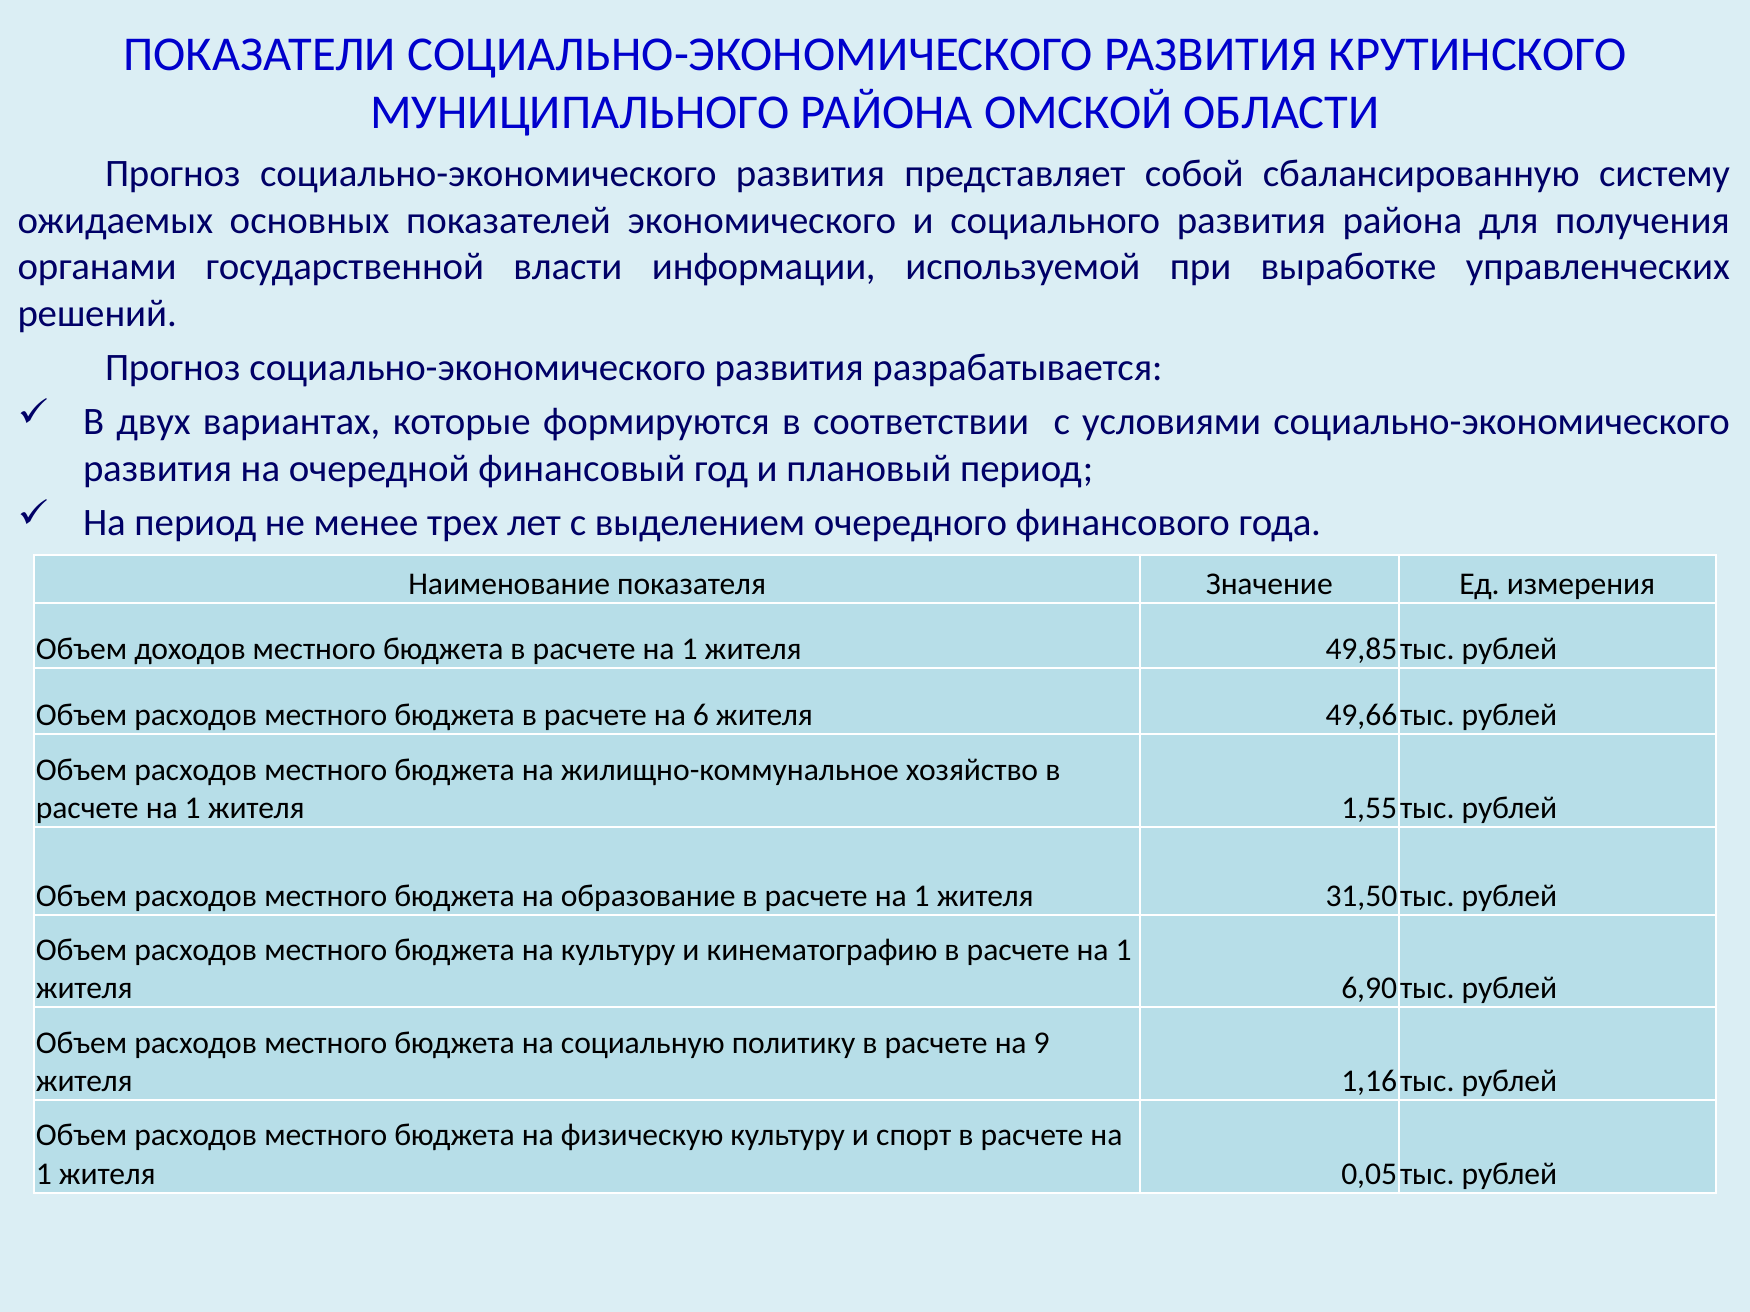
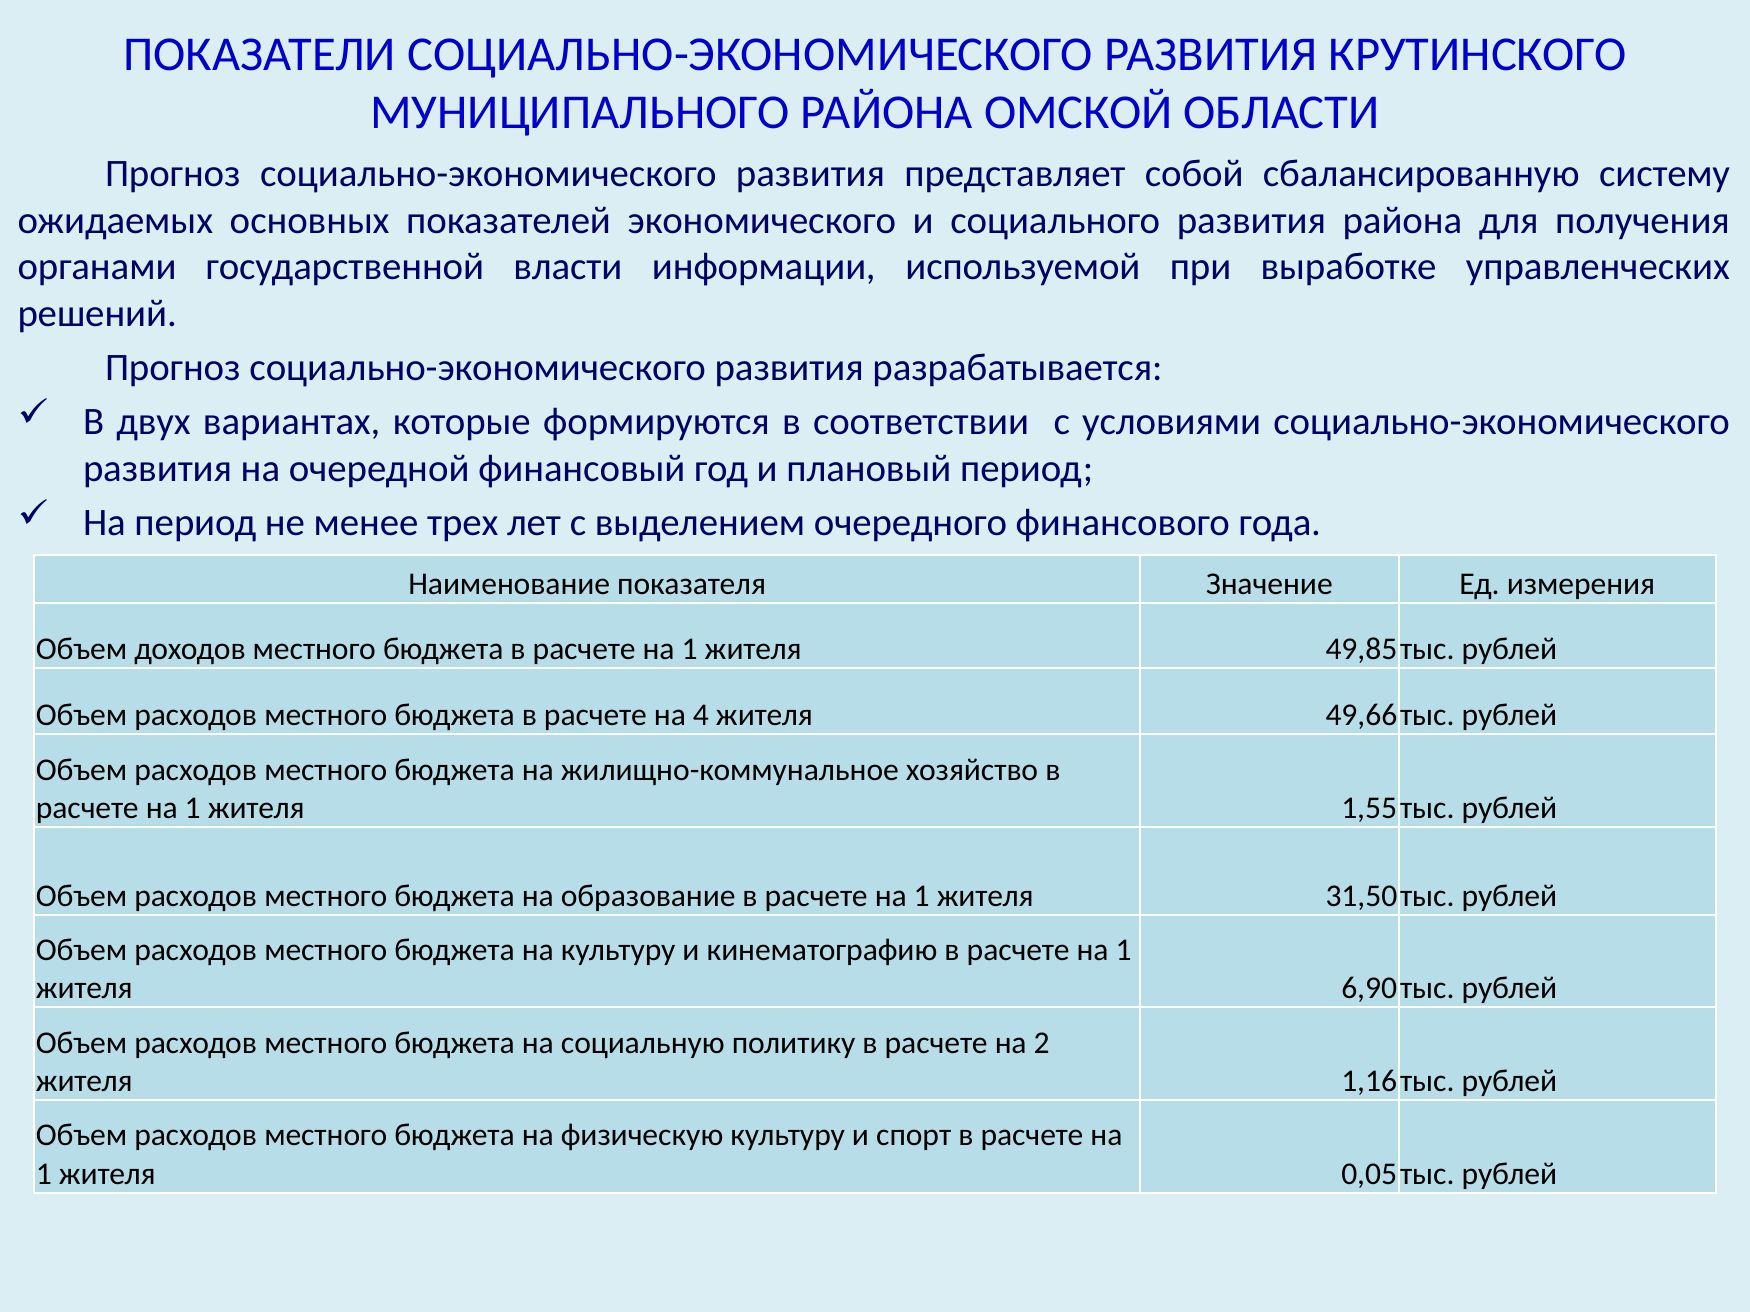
6: 6 -> 4 (701, 716)
9: 9 -> 2 (1042, 1043)
